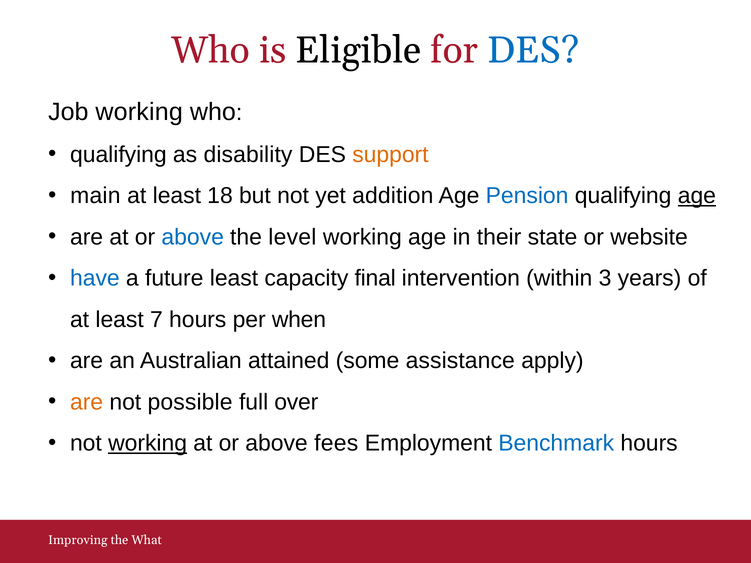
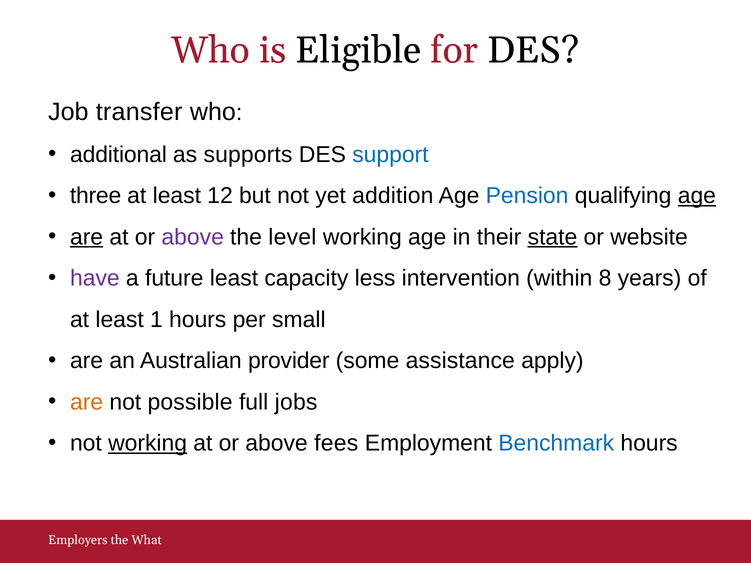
DES colour: blue -> black (533, 51)
Job working: working -> transfer (139, 112)
qualifying: qualifying -> additional (118, 155)
disability: disability -> supports (248, 155)
support colour: orange -> blue (390, 155)
main: main -> three (96, 196)
18: 18 -> 12 (220, 196)
are underline: none -> present (87, 237)
above colour: blue -> purple (193, 237)
state underline: none -> present (552, 237)
have colour: blue -> purple (95, 278)
final: final -> less (375, 278)
3: 3 -> 8 (605, 278)
7: 7 -> 1 (156, 320)
when: when -> small (299, 320)
attained: attained -> provider (289, 361)
over: over -> jobs (296, 402)
Improving: Improving -> Employers (78, 540)
